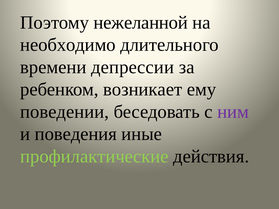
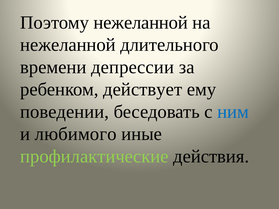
необходимо: необходимо -> нежеланной (68, 45)
возникает: возникает -> действует (143, 90)
ним colour: purple -> blue (233, 112)
поведения: поведения -> любимого (76, 134)
